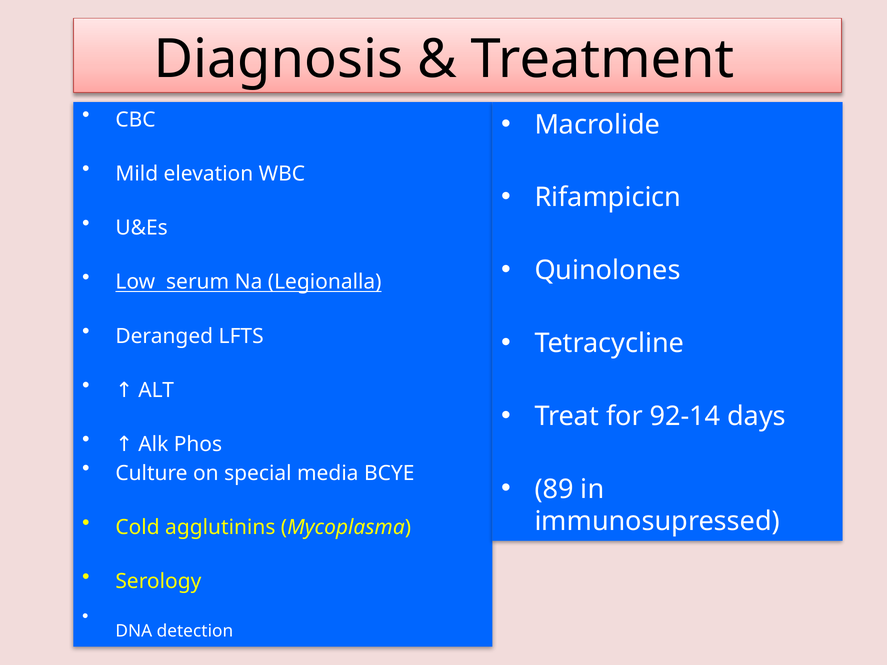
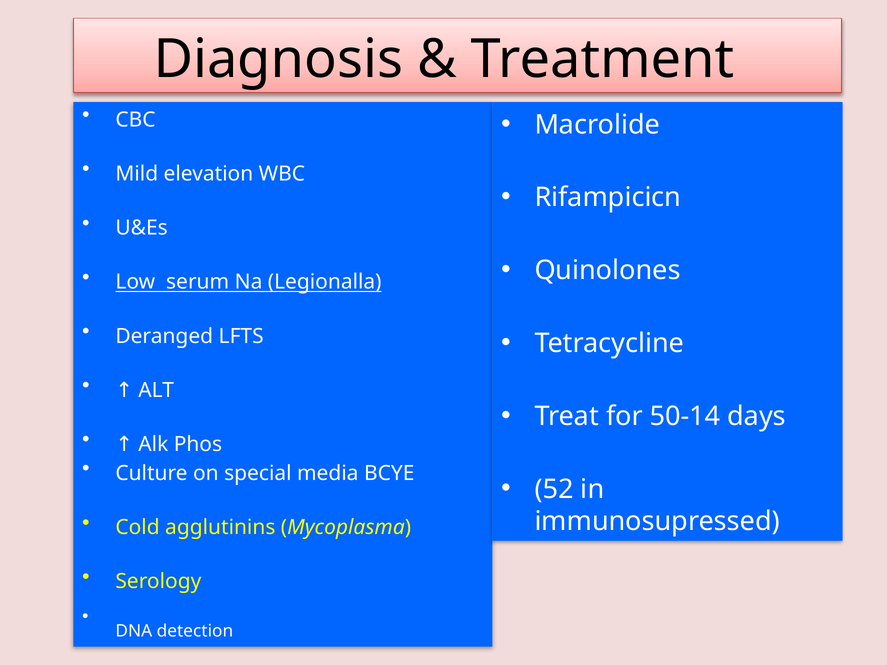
92-14: 92-14 -> 50-14 (685, 416)
89: 89 -> 52 (554, 489)
